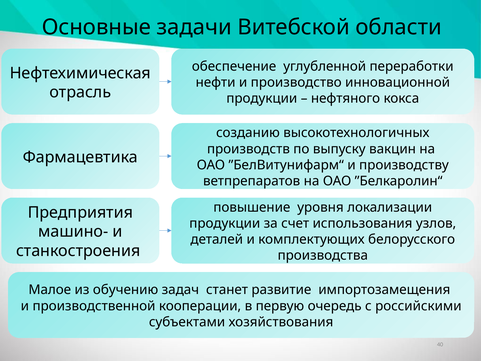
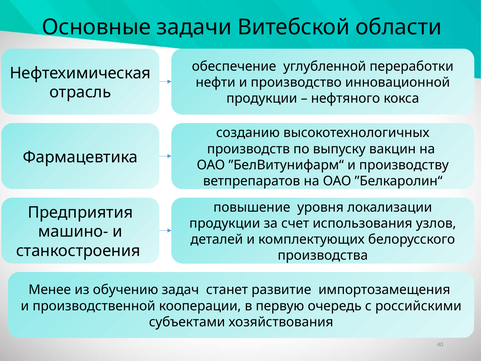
Малое: Малое -> Менее (50, 290)
